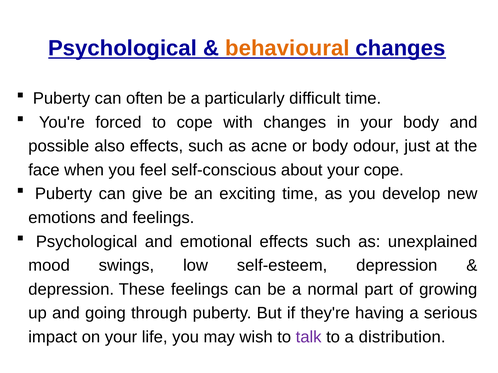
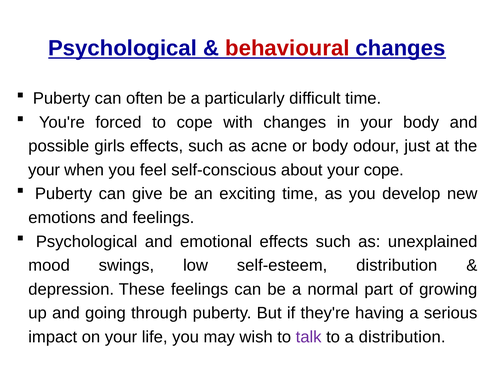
behavioural colour: orange -> red (287, 48)
also: also -> girls (110, 146)
face: face -> your (44, 170)
self-esteem depression: depression -> distribution (397, 266)
